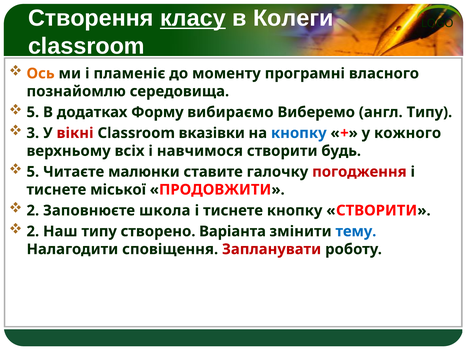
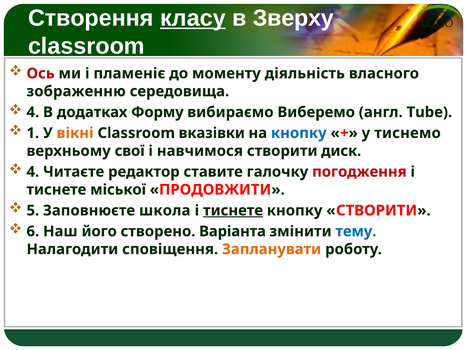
Колеги: Колеги -> Зверху (293, 18)
Ось colour: orange -> red (41, 74)
програмні: програмні -> діяльність (305, 74)
познайомлю: познайомлю -> зображенню (76, 91)
5: 5 -> 4 (33, 112)
англ Типу: Типу -> Tube (429, 112)
3: 3 -> 1 (33, 133)
вікні colour: red -> orange (75, 133)
кожного: кожного -> тиснемо (408, 133)
всіх: всіх -> свої (130, 151)
будь: будь -> диск (341, 151)
5: 5 -> 4 (33, 172)
малюнки: малюнки -> редактор (144, 172)
2: 2 -> 5 (33, 211)
тиснете underline: none -> present (233, 211)
2: 2 -> 6 (33, 232)
Наш типу: типу -> його (99, 232)
Запланувати colour: red -> orange (272, 249)
